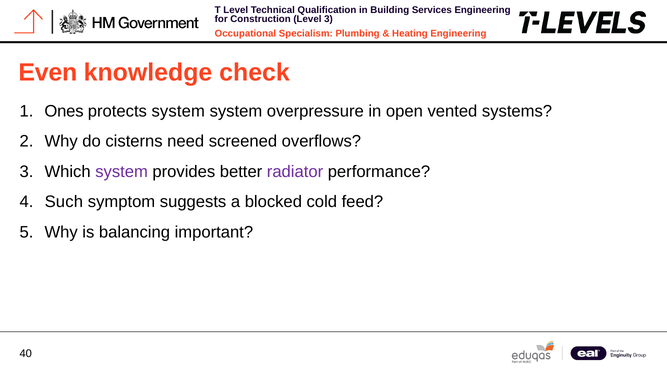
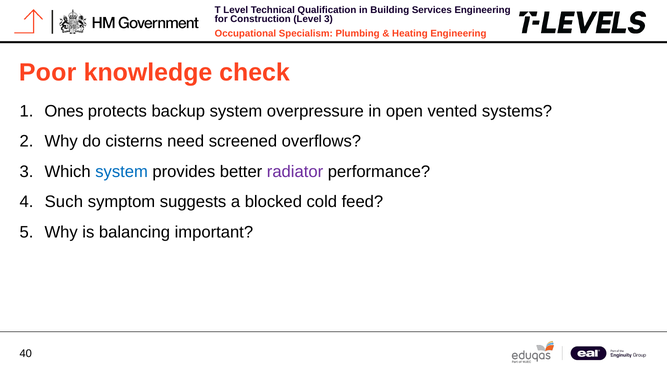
Even: Even -> Poor (48, 72)
protects system: system -> backup (178, 111)
system colour: purple -> blue (122, 172)
